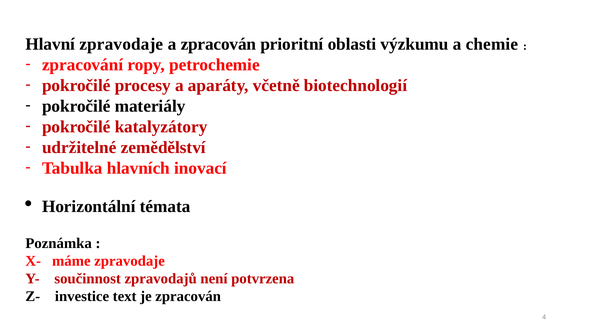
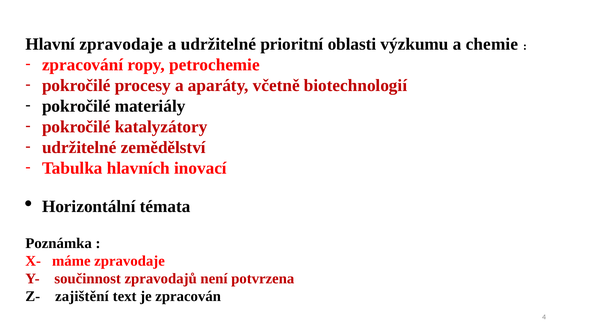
a zpracován: zpracován -> udržitelné (218, 44)
investice: investice -> zajištění (82, 297)
